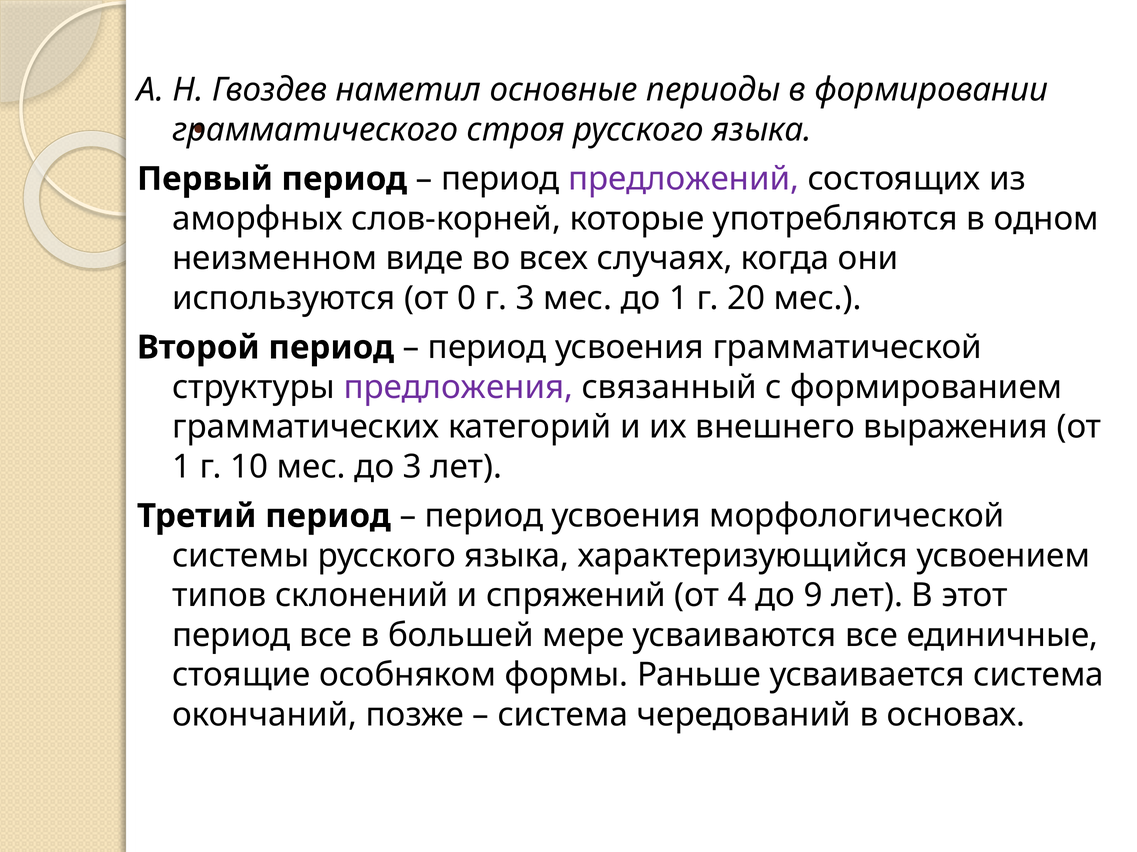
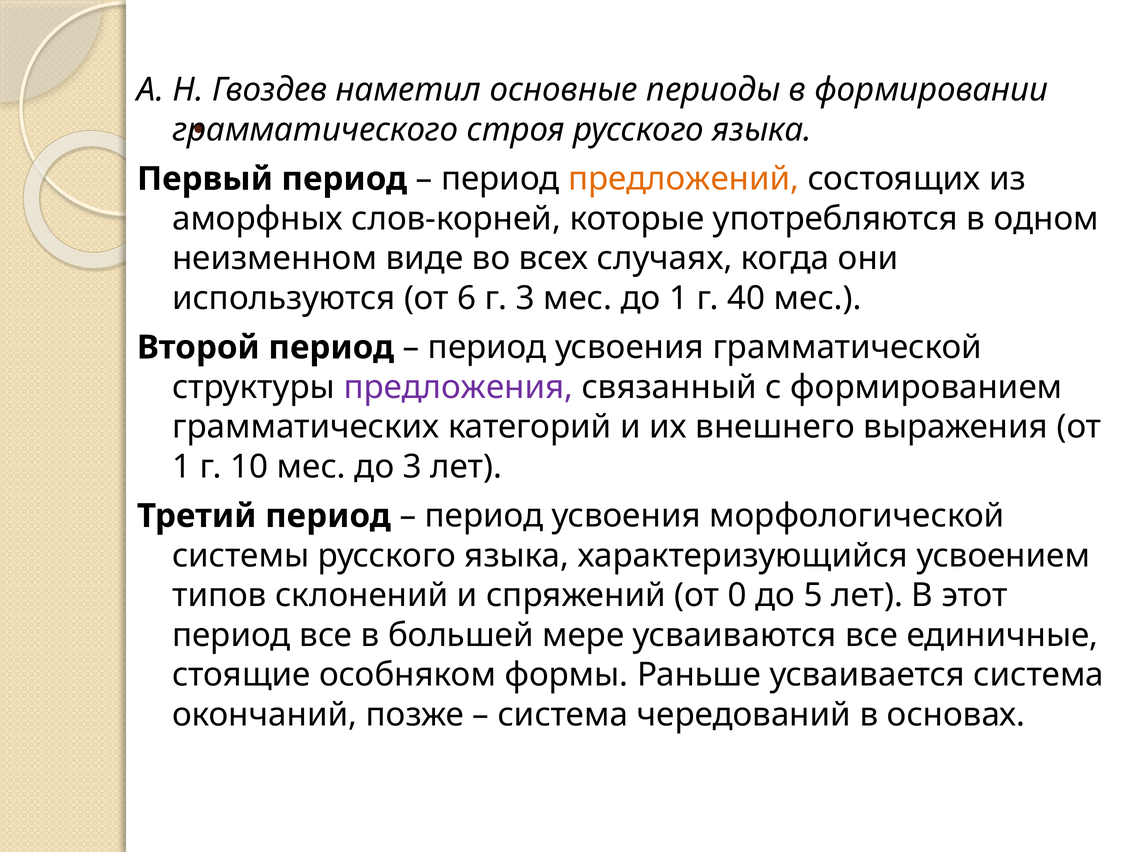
предложений colour: purple -> orange (684, 179)
0: 0 -> 6 (467, 298)
20: 20 -> 40 (746, 298)
4: 4 -> 0 (737, 596)
9: 9 -> 5 (813, 596)
